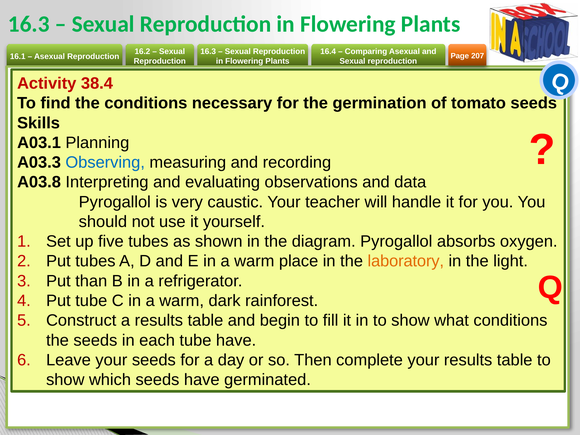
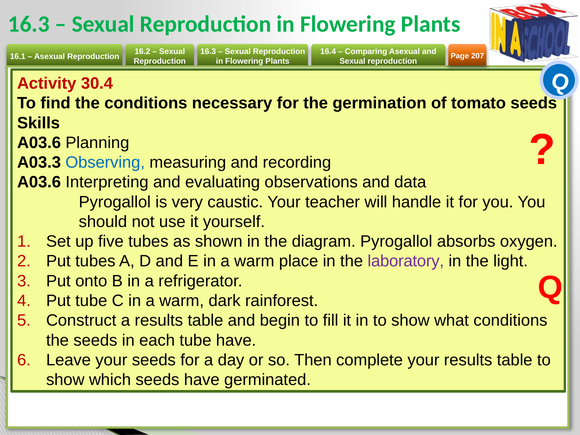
38.4: 38.4 -> 30.4 (97, 83)
A03.1: A03.1 -> A03.6 (39, 143)
A03.8: A03.8 -> A03.6 (39, 182)
laboratory colour: orange -> purple (406, 261)
than: than -> onto (91, 281)
